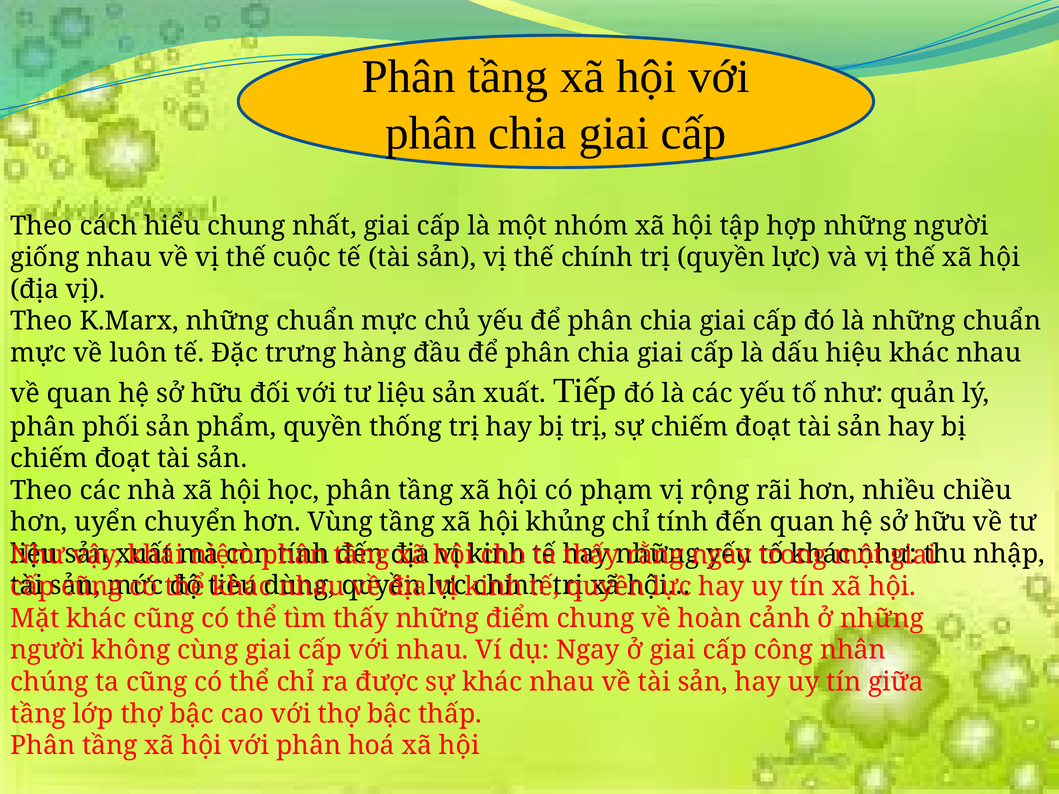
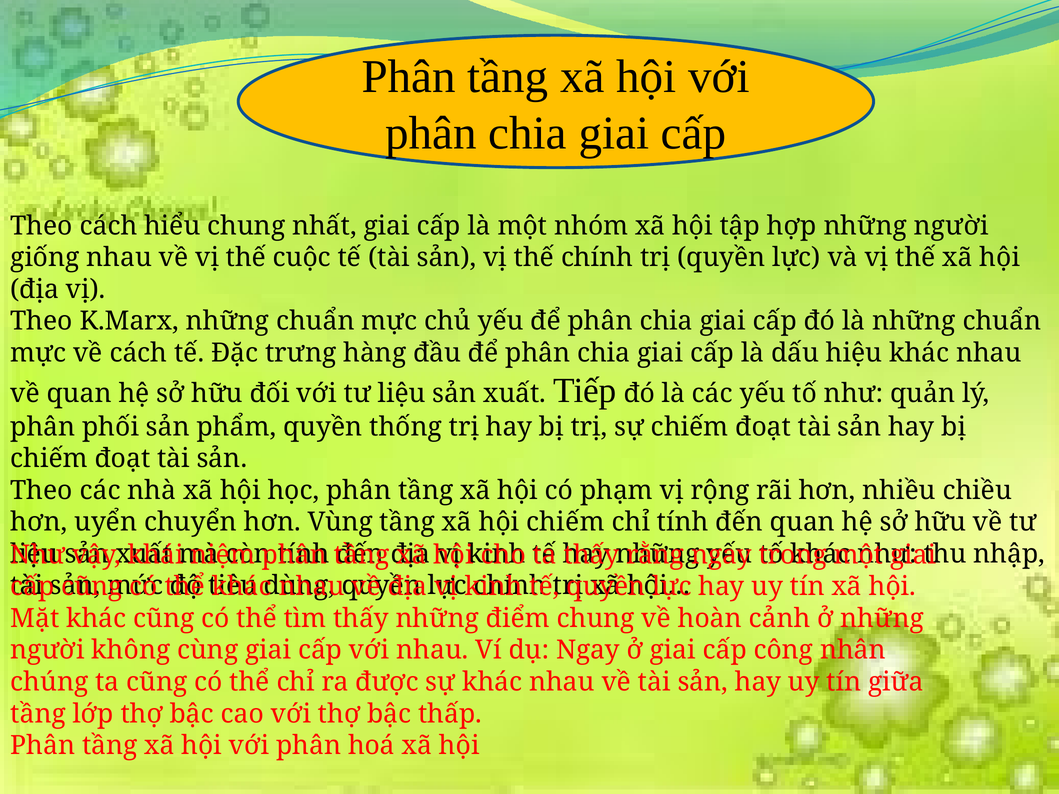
về luôn: luôn -> cách (138, 353)
hội khủng: khủng -> chiếm (565, 522)
